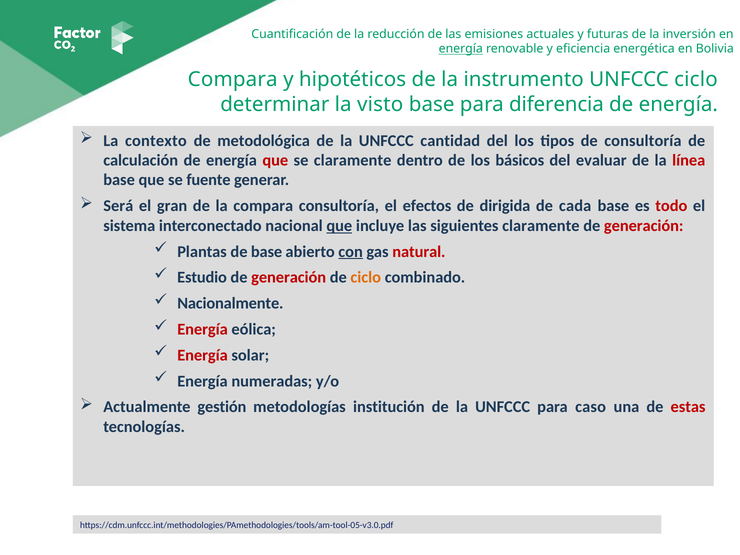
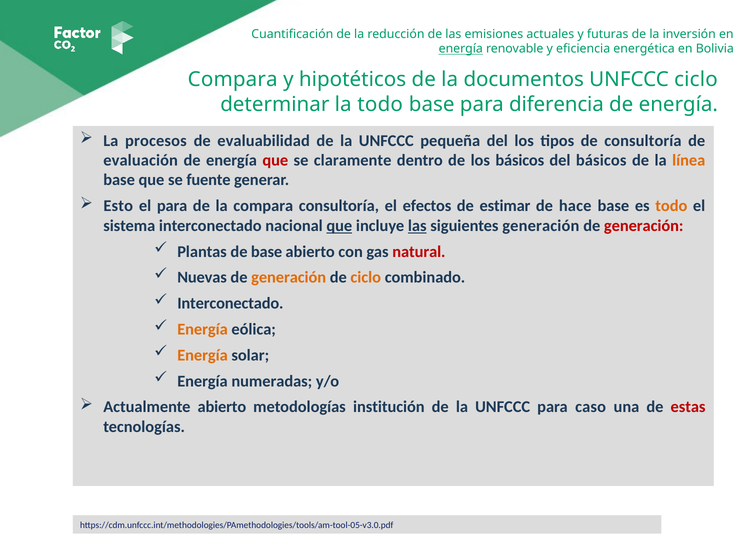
instrumento: instrumento -> documentos (524, 80)
la visto: visto -> todo (380, 104)
contexto: contexto -> procesos (156, 141)
metodológica: metodológica -> evaluabilidad (264, 141)
cantidad: cantidad -> pequeña (450, 141)
calculación: calculación -> evaluación (141, 160)
del evaluar: evaluar -> básicos (601, 160)
línea colour: red -> orange (689, 160)
Será: Será -> Esto (118, 206)
el gran: gran -> para (172, 206)
dirigida: dirigida -> estimar (505, 206)
cada: cada -> hace (575, 206)
todo colour: red -> orange (671, 206)
las underline: none -> present (417, 226)
siguientes claramente: claramente -> generación (541, 226)
con underline: present -> none (351, 252)
Estudio: Estudio -> Nuevas (202, 277)
generación colour: red -> orange (289, 277)
Nacionalmente: Nacionalmente -> Interconectado (230, 303)
Energía colour: red -> orange (202, 329)
Energía colour: red -> orange (202, 355)
Actualmente gestión: gestión -> abierto (222, 407)
